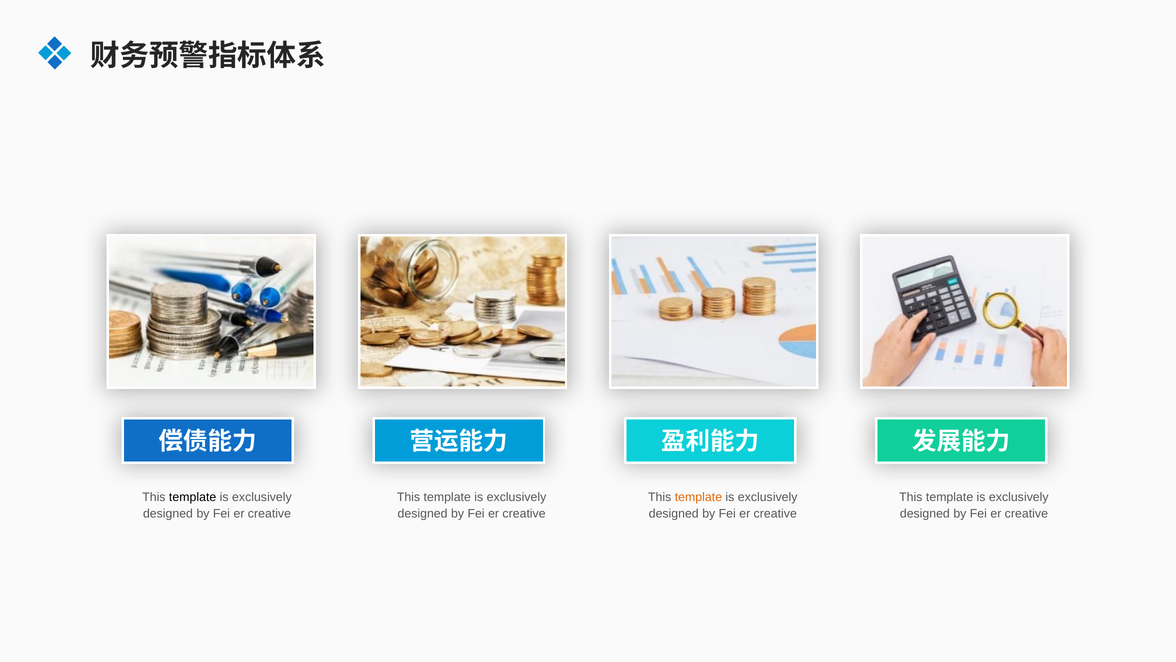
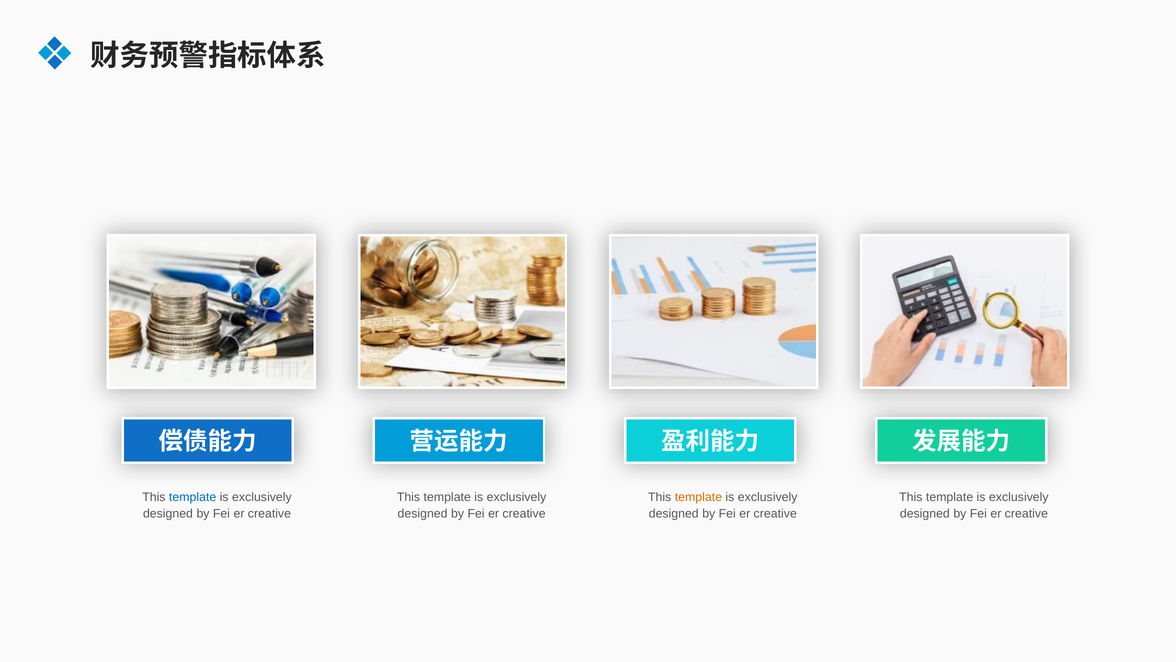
template colour: black -> blue (193, 497)
